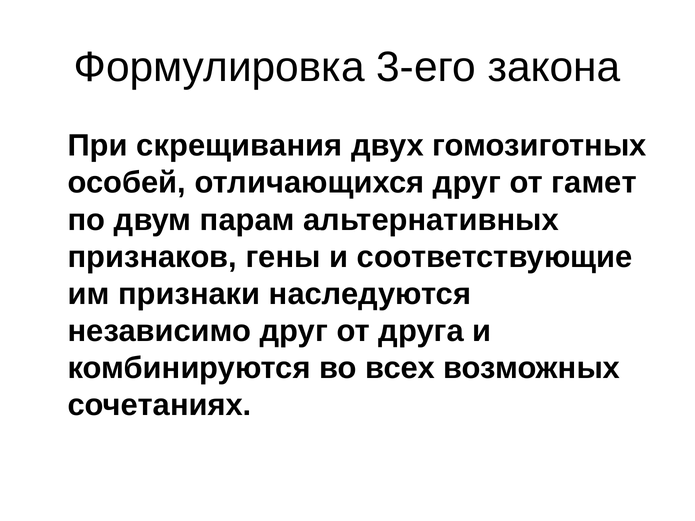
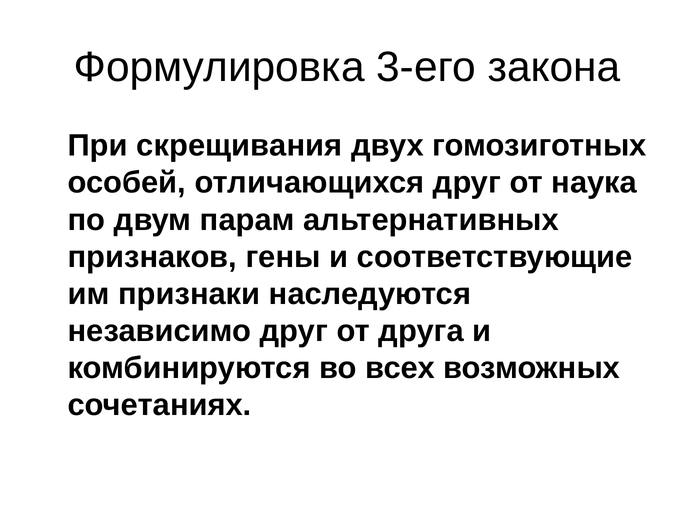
гамет: гамет -> наука (594, 183)
